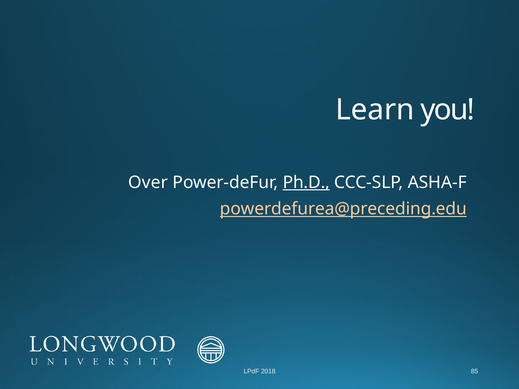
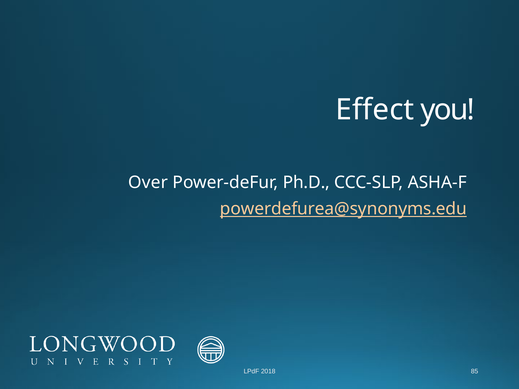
Learn: Learn -> Effect (375, 110)
Ph.D underline: present -> none (306, 183)
powerdefurea@preceding.edu: powerdefurea@preceding.edu -> powerdefurea@synonyms.edu (343, 209)
